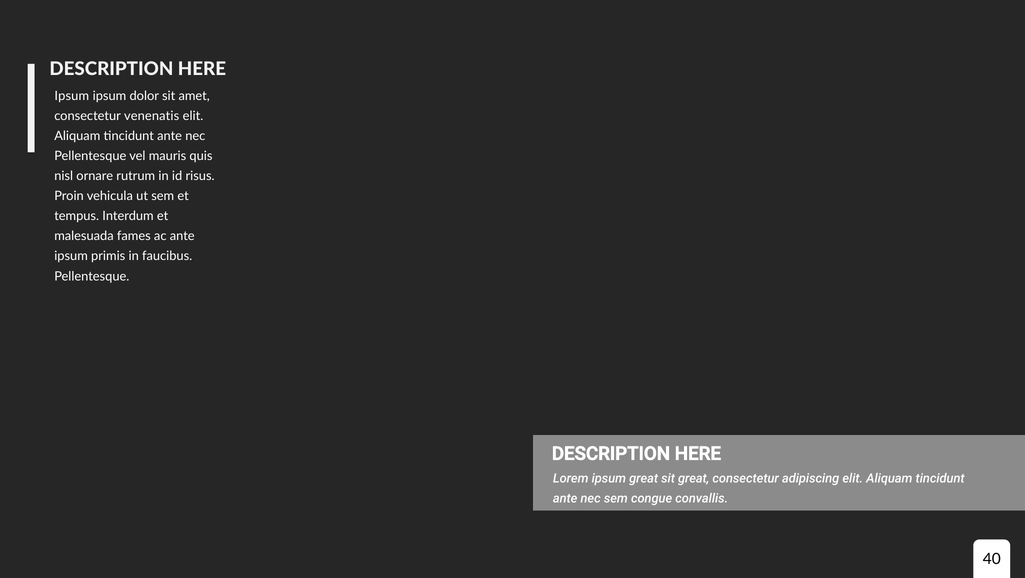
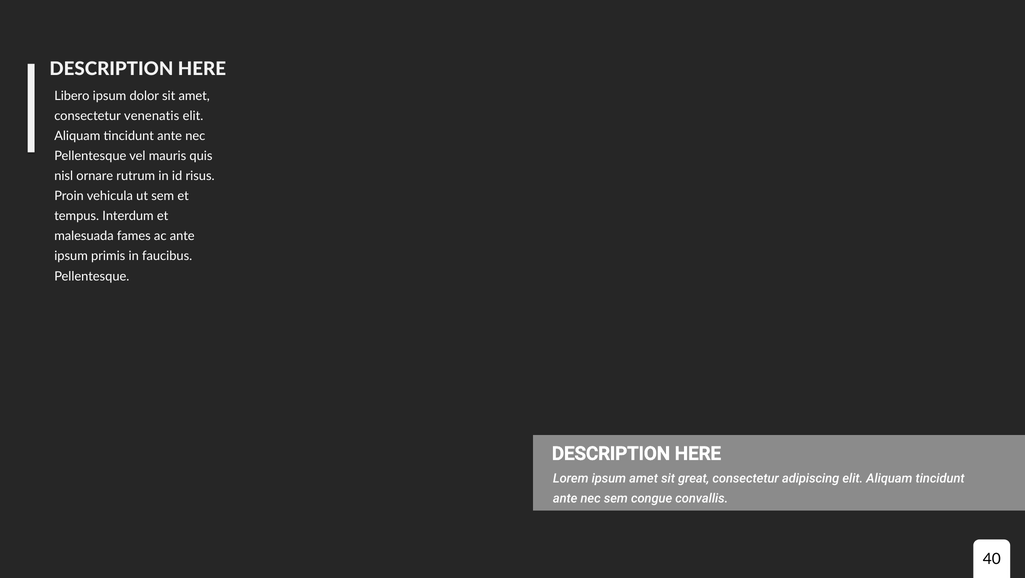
Ipsum: Ipsum -> Libero (72, 96)
ipsum great: great -> amet (644, 478)
